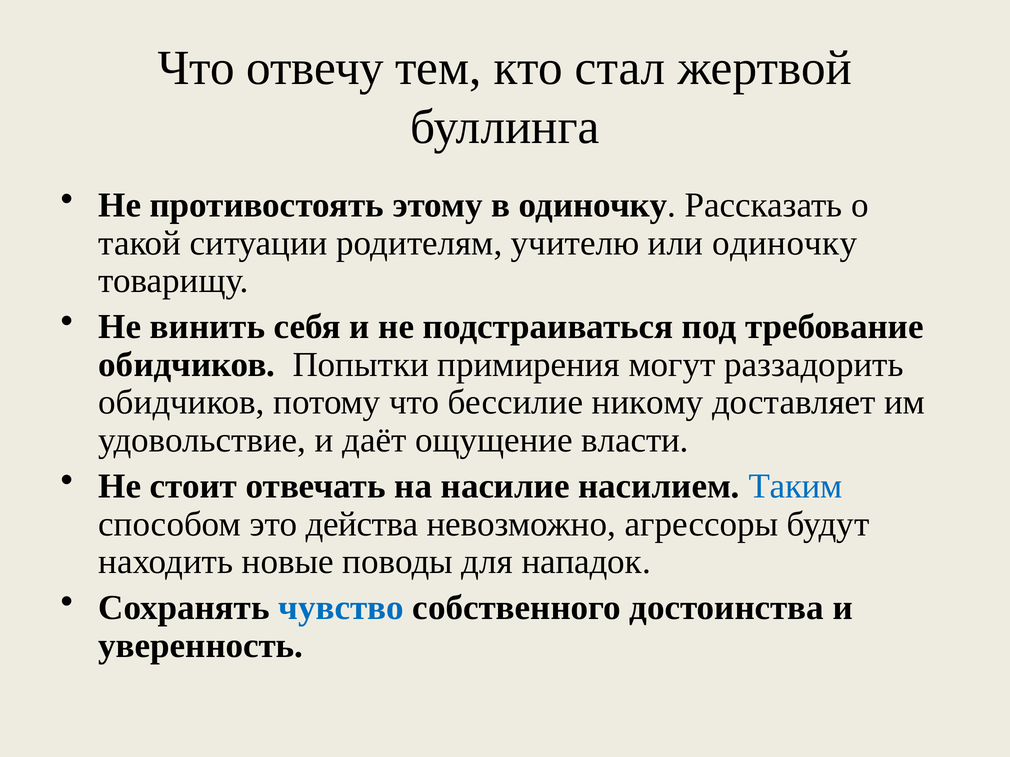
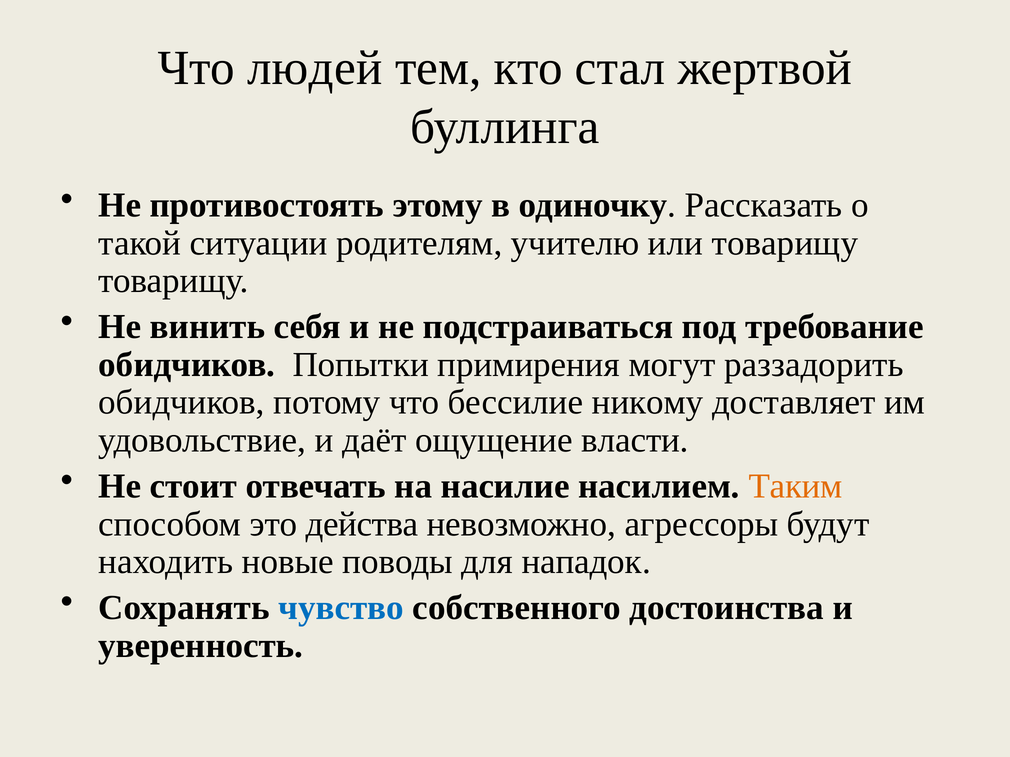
отвечу: отвечу -> людей (315, 68)
или одиночку: одиночку -> товарищу (785, 243)
Таким colour: blue -> orange (796, 486)
